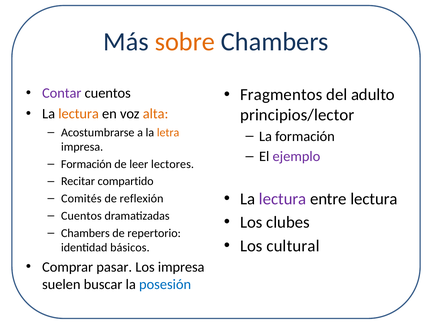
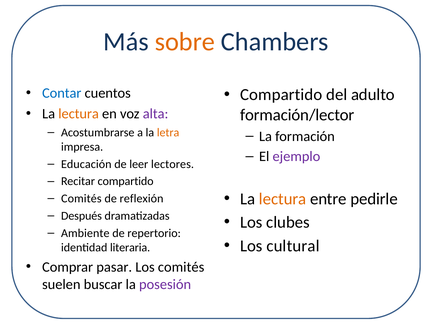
Contar colour: purple -> blue (62, 93)
Fragmentos: Fragmentos -> Compartido (281, 95)
alta colour: orange -> purple (156, 114)
principios/lector: principios/lector -> formación/lector (297, 115)
Formación: Formación -> Educación (86, 164)
lectura colour: purple -> orange (283, 199)
entre lectura: lectura -> pedirle (374, 199)
Cuentos: Cuentos -> Después (81, 216)
Chambers: Chambers -> Ambiente (85, 233)
básicos: básicos -> literaria (130, 248)
Los impresa: impresa -> comités (181, 267)
posesión colour: blue -> purple (165, 284)
